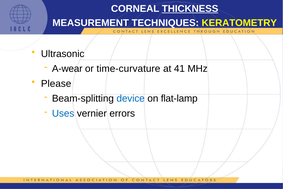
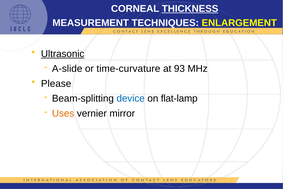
KERATOMETRY: KERATOMETRY -> ENLARGEMENT (239, 23)
Ultrasonic underline: none -> present (63, 54)
A-wear: A-wear -> A-slide (67, 69)
41: 41 -> 93 (179, 69)
Uses colour: blue -> orange (63, 113)
errors: errors -> mirror (122, 113)
